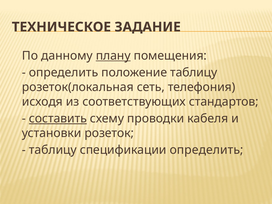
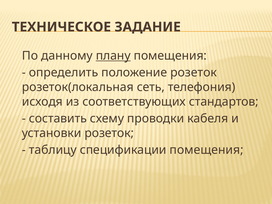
положение таблицу: таблицу -> розеток (194, 73)
составить underline: present -> none (58, 119)
спецификации определить: определить -> помещения (207, 150)
